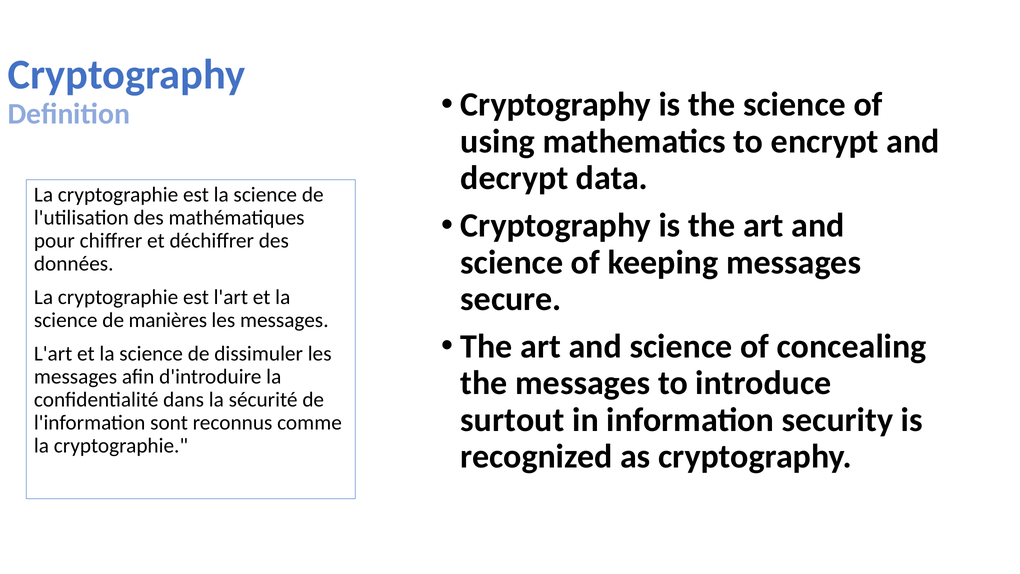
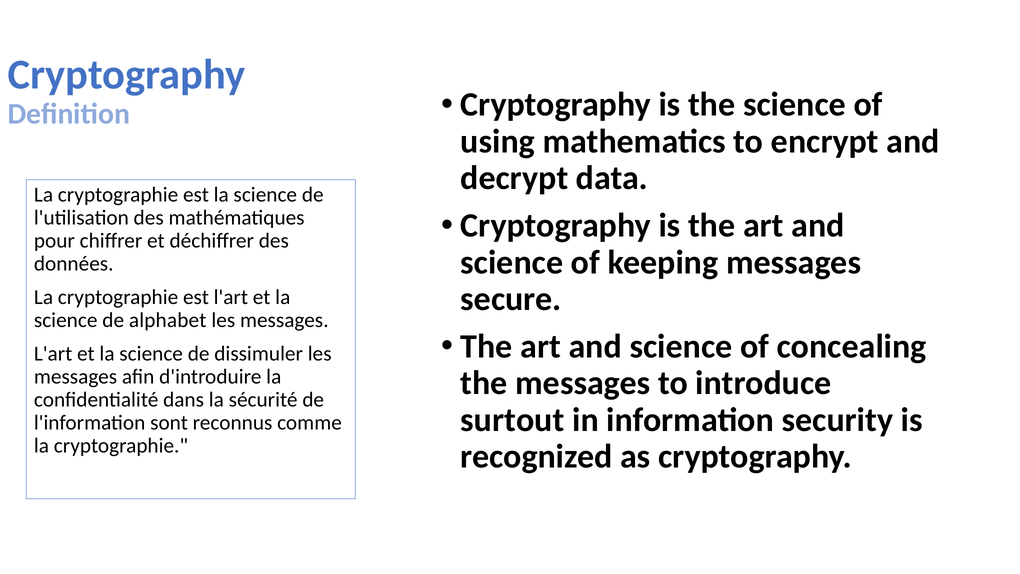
manières: manières -> alphabet (168, 320)
